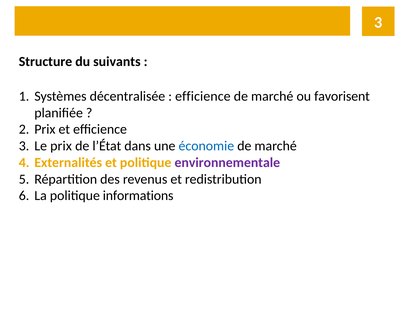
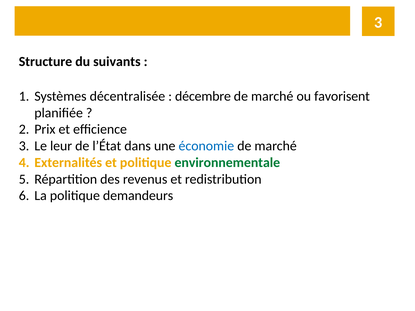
efficience: efficience -> décembre (203, 96)
Le prix: prix -> leur (61, 146)
environnementale colour: purple -> green (227, 163)
informations: informations -> demandeurs (138, 196)
